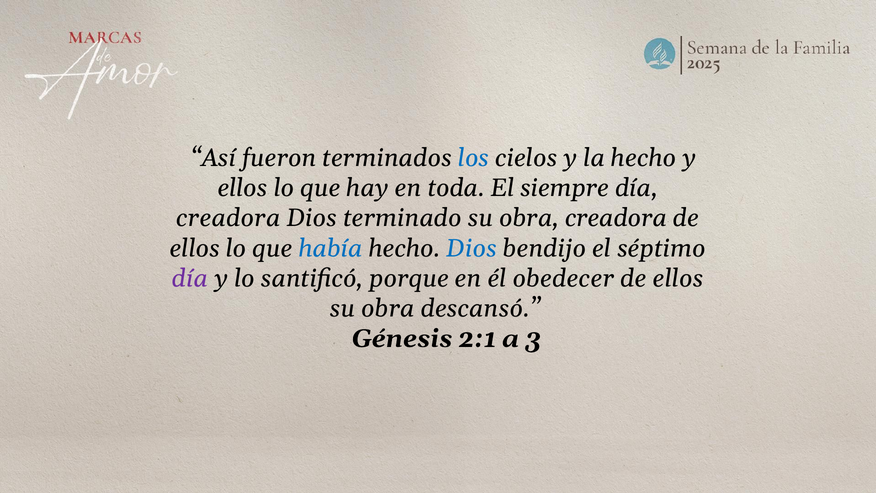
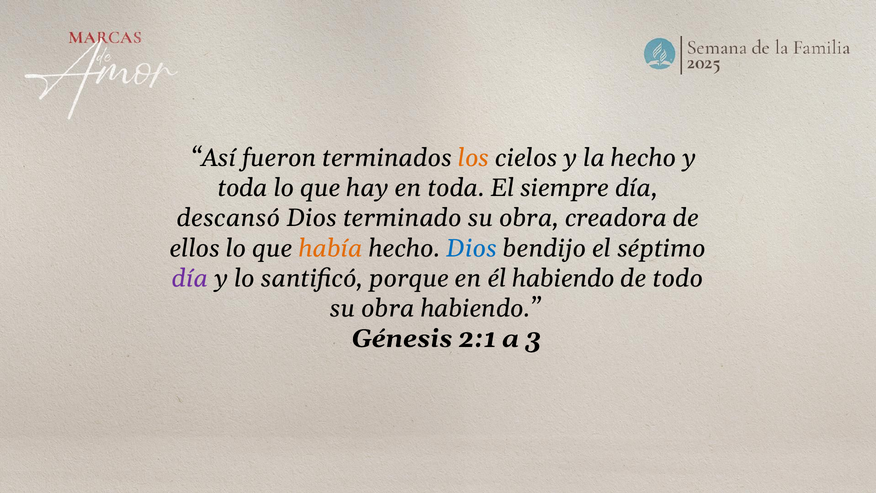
los colour: blue -> orange (474, 158)
ellos: ellos -> toda (243, 188)
creadora: creadora -> descansó (228, 218)
había colour: blue -> orange (331, 248)
él obedecer: obedecer -> habiendo (564, 278)
ellos: ellos -> todo (678, 278)
obra descansó: descansó -> habiendo (480, 308)
